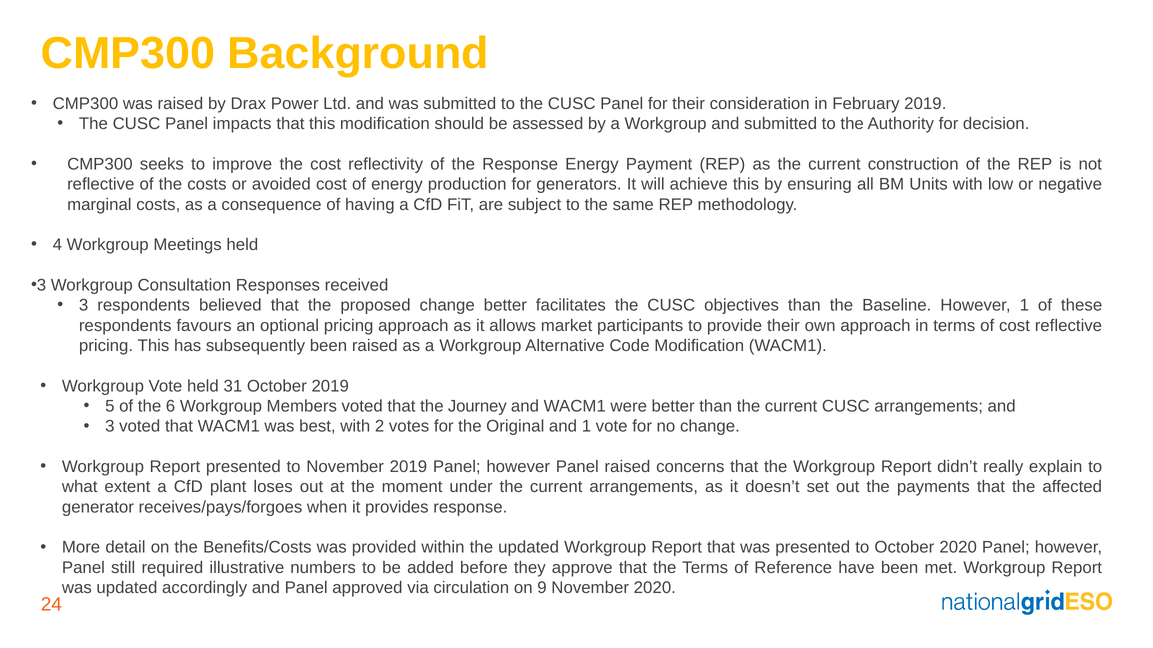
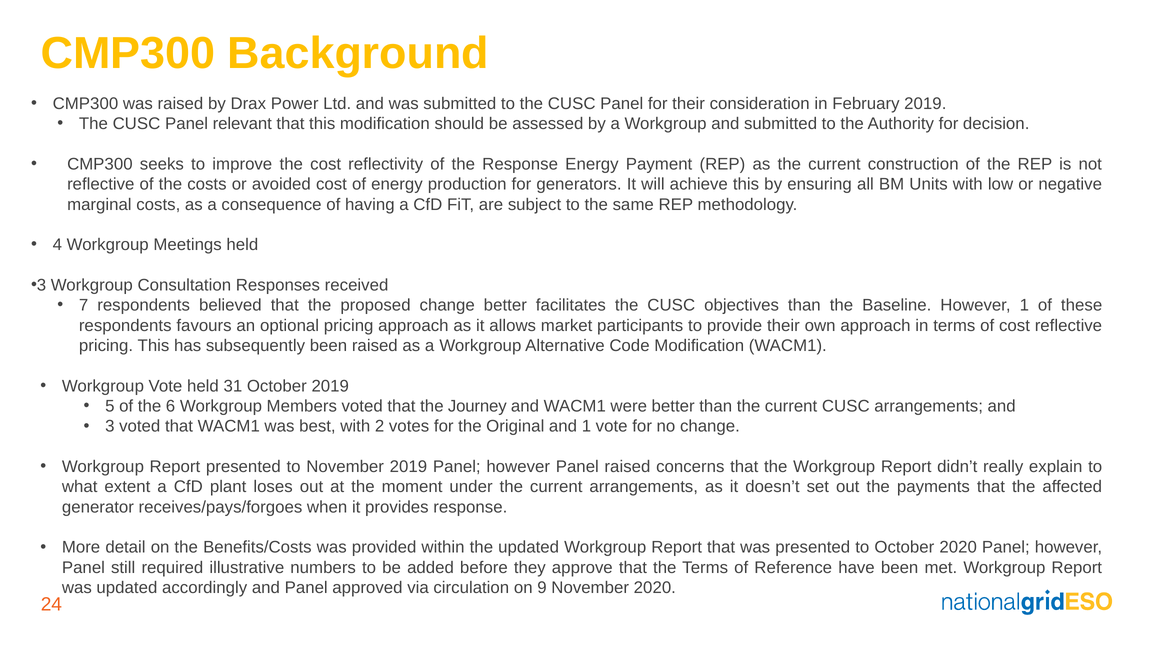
impacts: impacts -> relevant (242, 124)
3: 3 -> 7 (84, 306)
